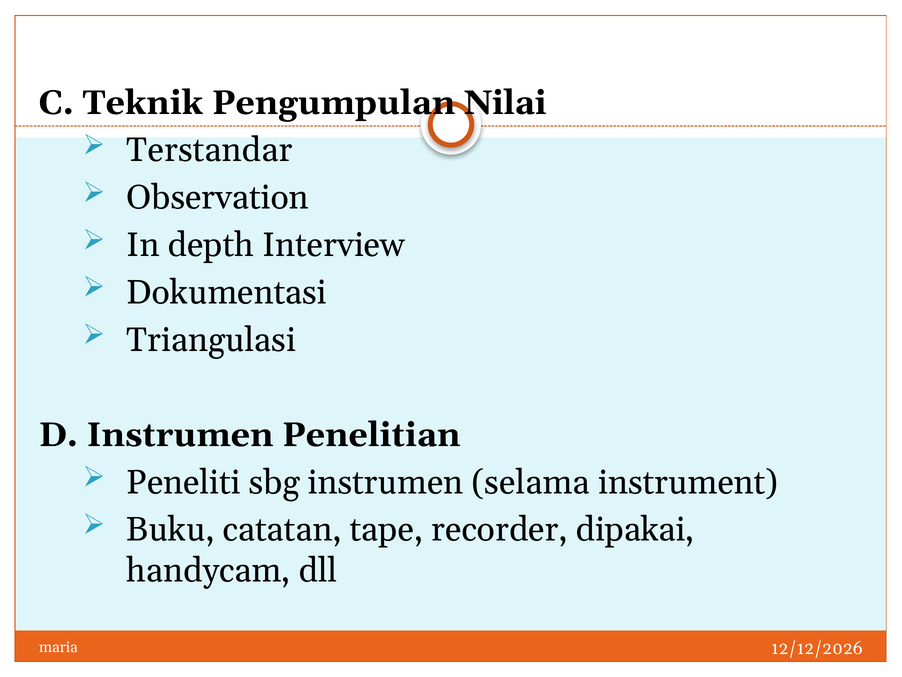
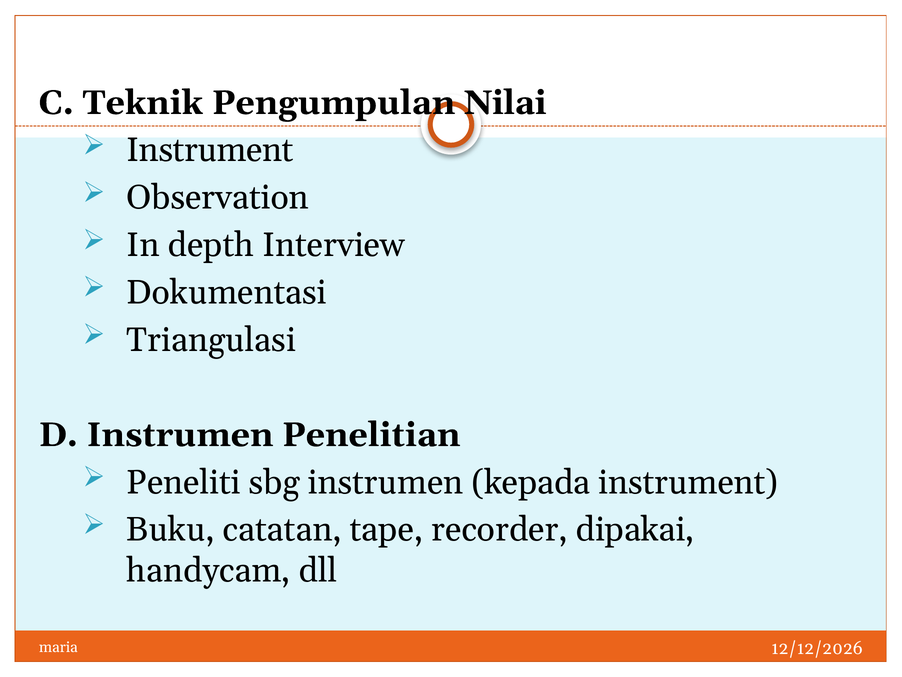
Terstandar: Terstandar -> Instrument (210, 150)
selama: selama -> kepada (531, 482)
